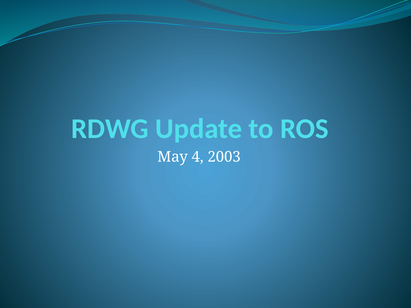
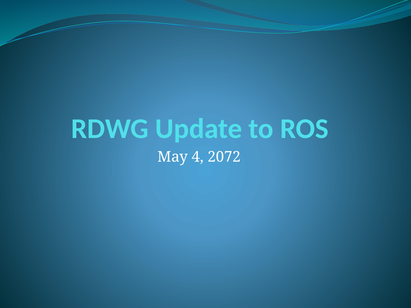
2003: 2003 -> 2072 (224, 157)
